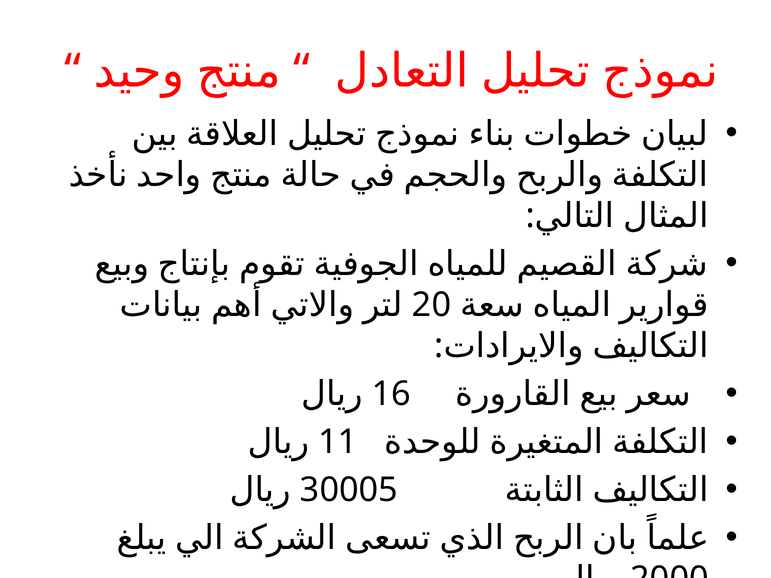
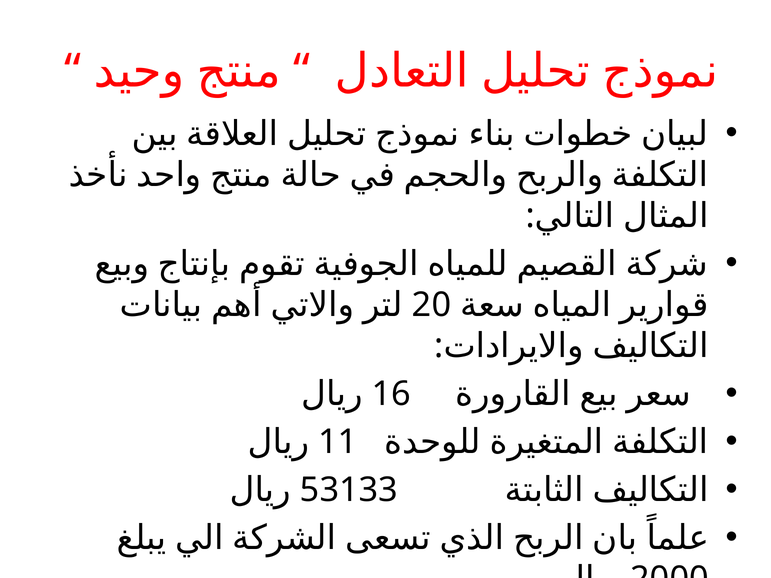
30005: 30005 -> 53133 (349, 490)
